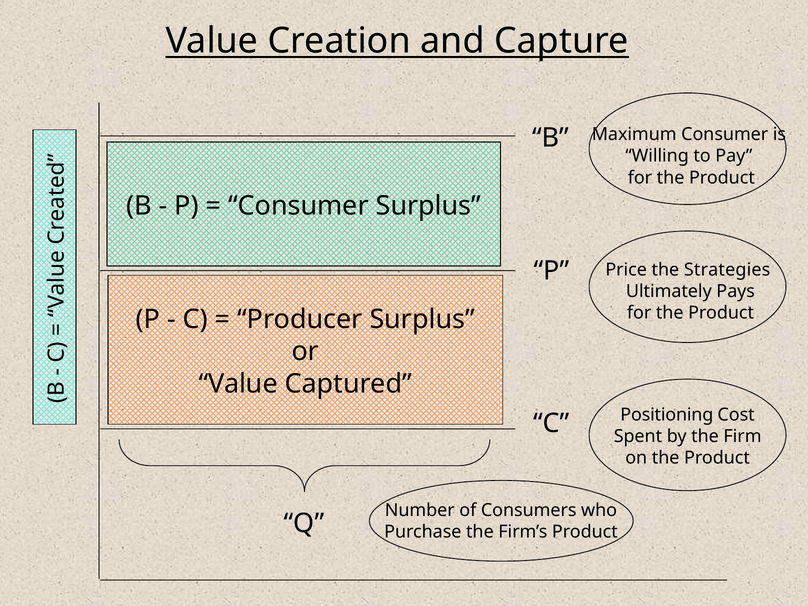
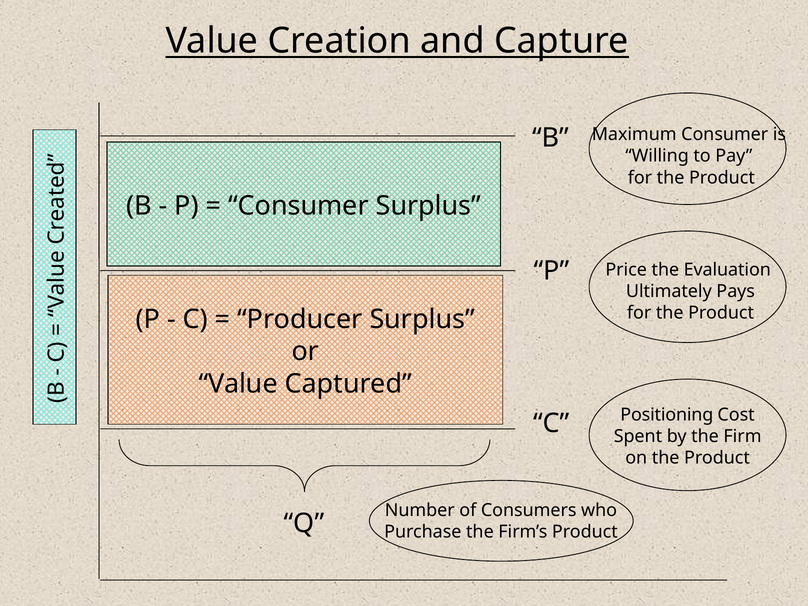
Strategies: Strategies -> Evaluation (727, 270)
